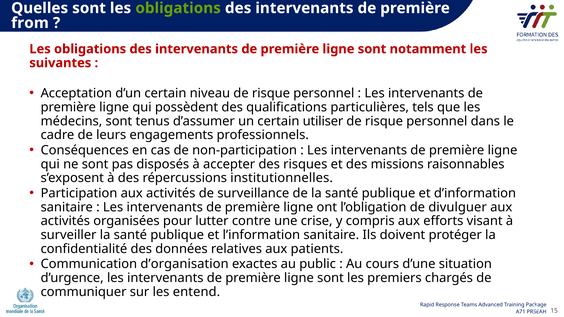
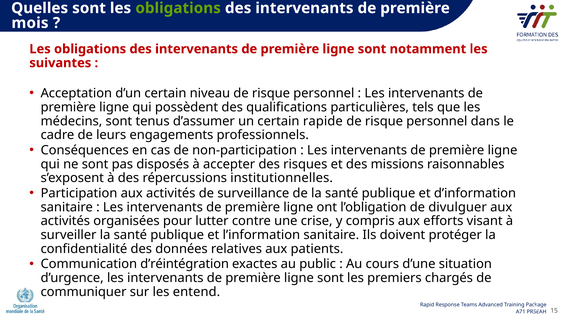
from: from -> mois (30, 23)
utiliser: utiliser -> rapide (323, 121)
d’organisation: d’organisation -> d’réintégration (185, 264)
